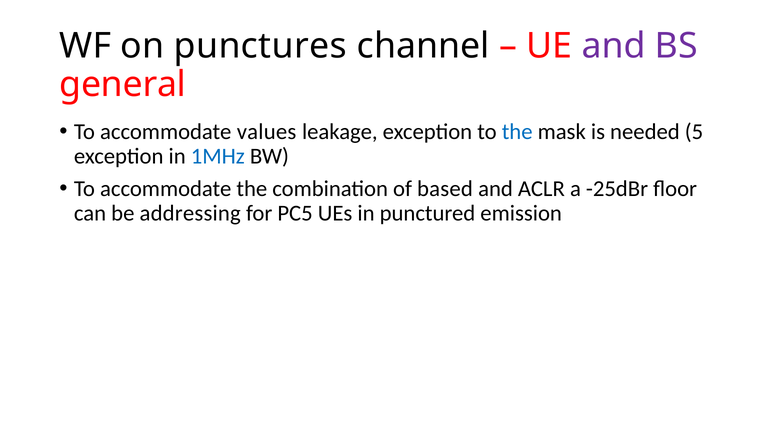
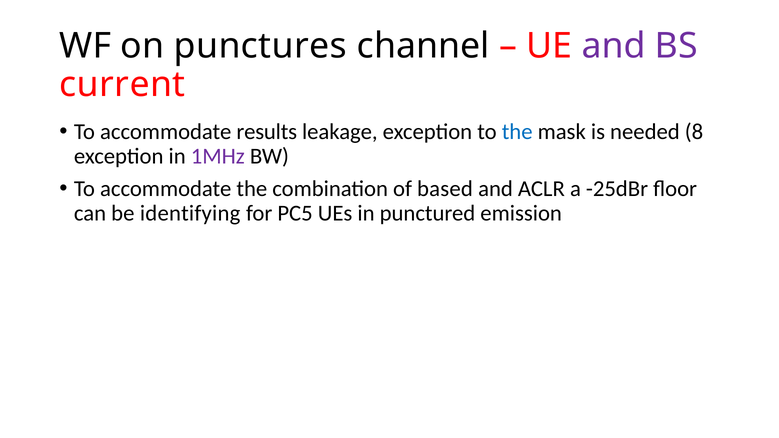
general: general -> current (122, 85)
values: values -> results (267, 132)
5: 5 -> 8 (694, 132)
1MHz colour: blue -> purple (218, 156)
addressing: addressing -> identifying (190, 213)
